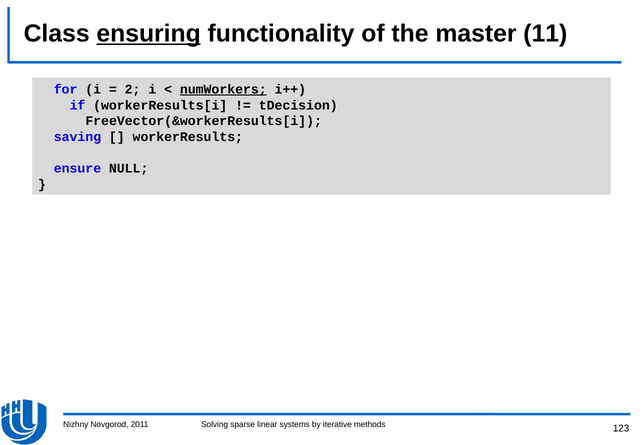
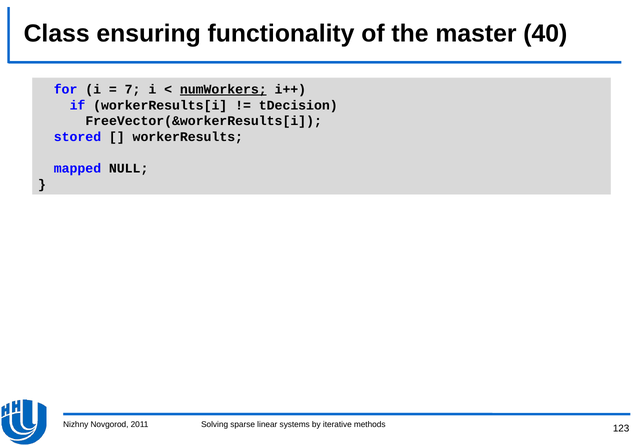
ensuring underline: present -> none (149, 33)
11: 11 -> 40 (545, 33)
2: 2 -> 7 (133, 89)
saving: saving -> stored (77, 137)
ensure: ensure -> mapped (77, 169)
